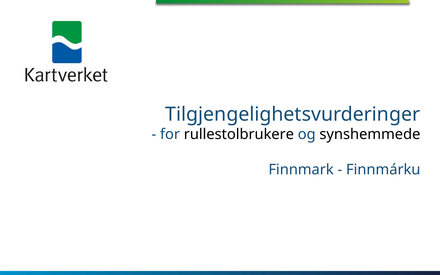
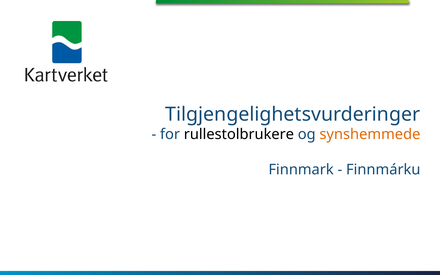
synshemmede colour: black -> orange (370, 134)
